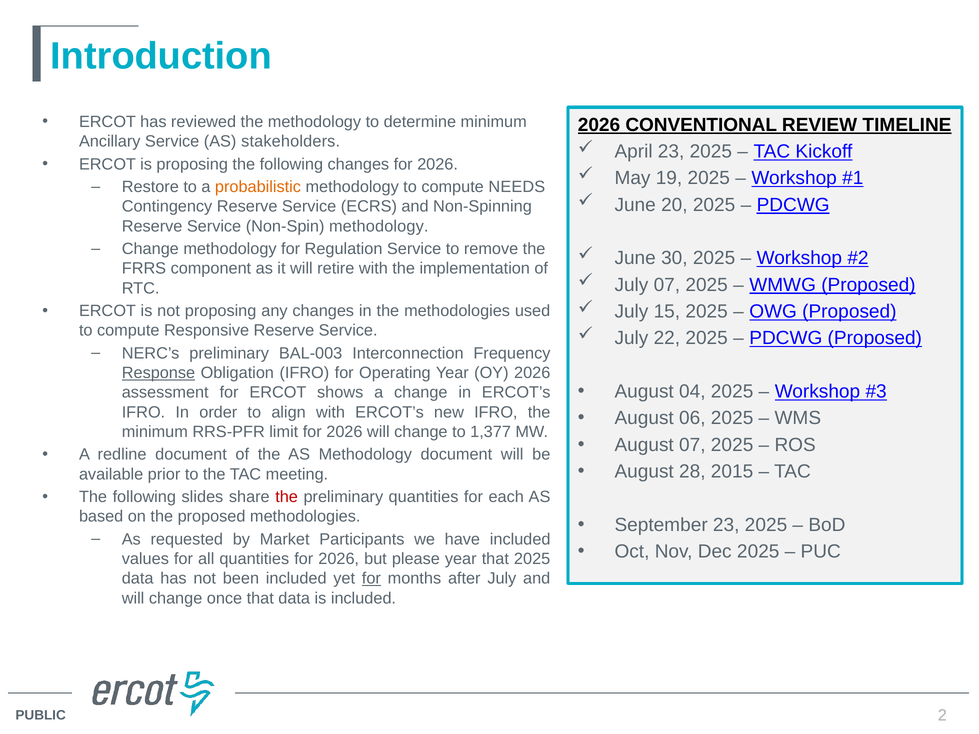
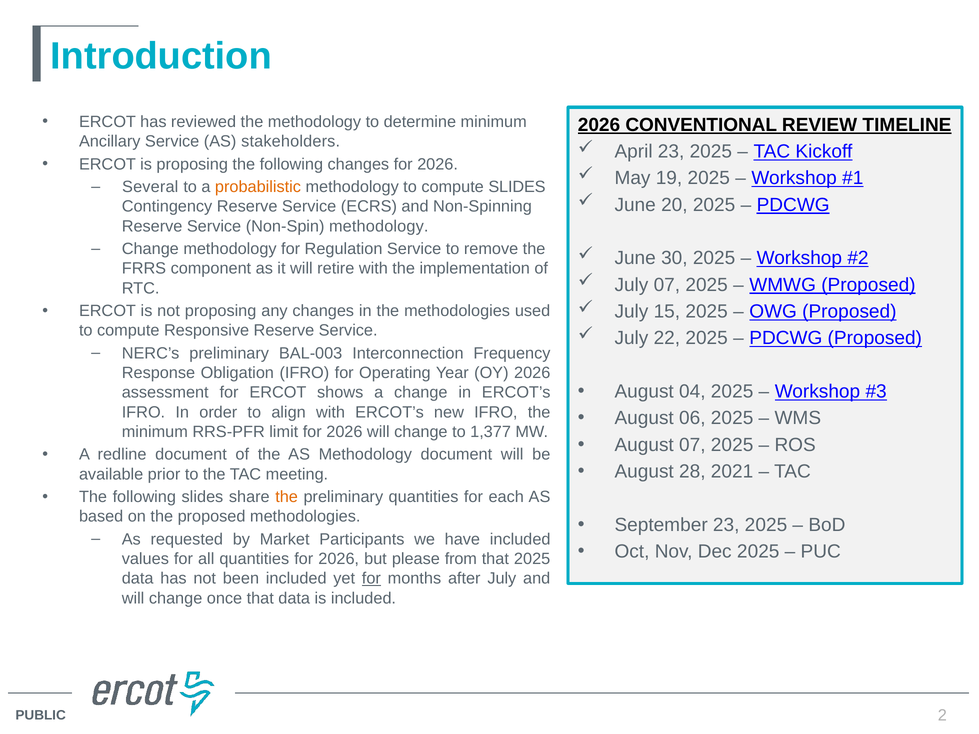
Restore: Restore -> Several (150, 187)
compute NEEDS: NEEDS -> SLIDES (517, 187)
Response underline: present -> none (158, 373)
2015: 2015 -> 2021 (732, 472)
the colour: red -> orange (287, 497)
please year: year -> from (461, 559)
